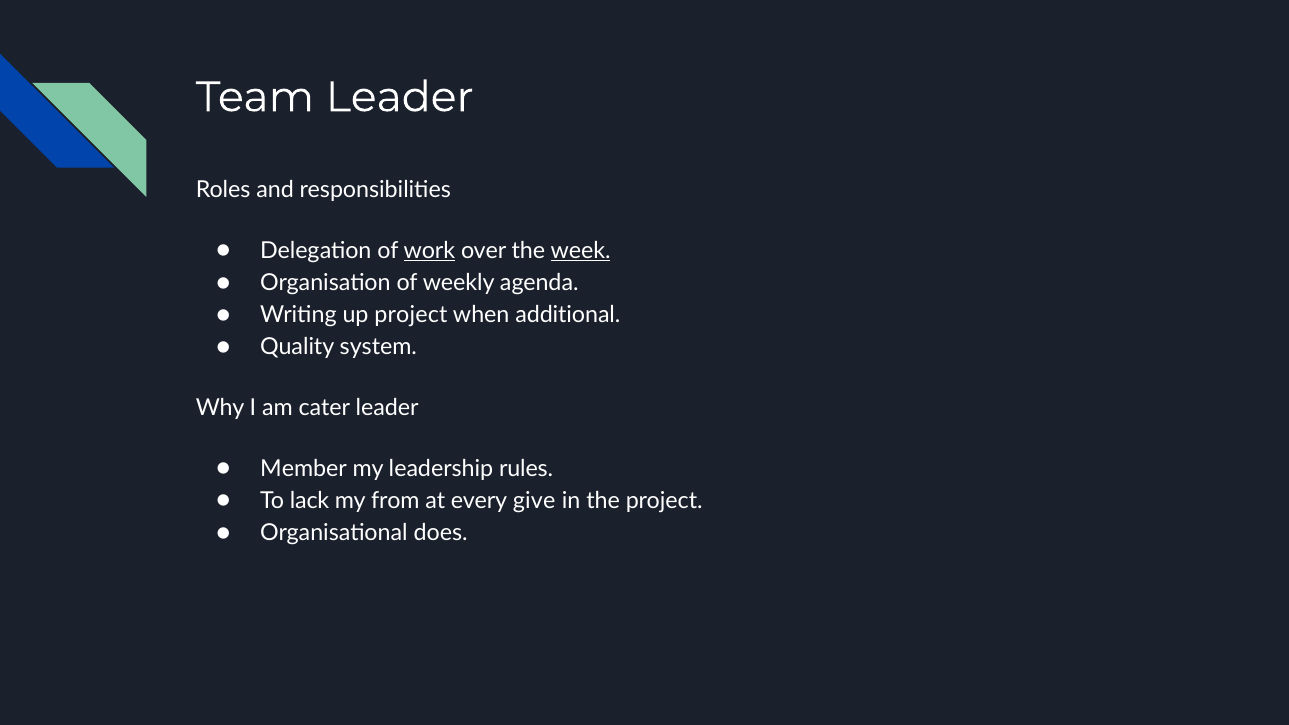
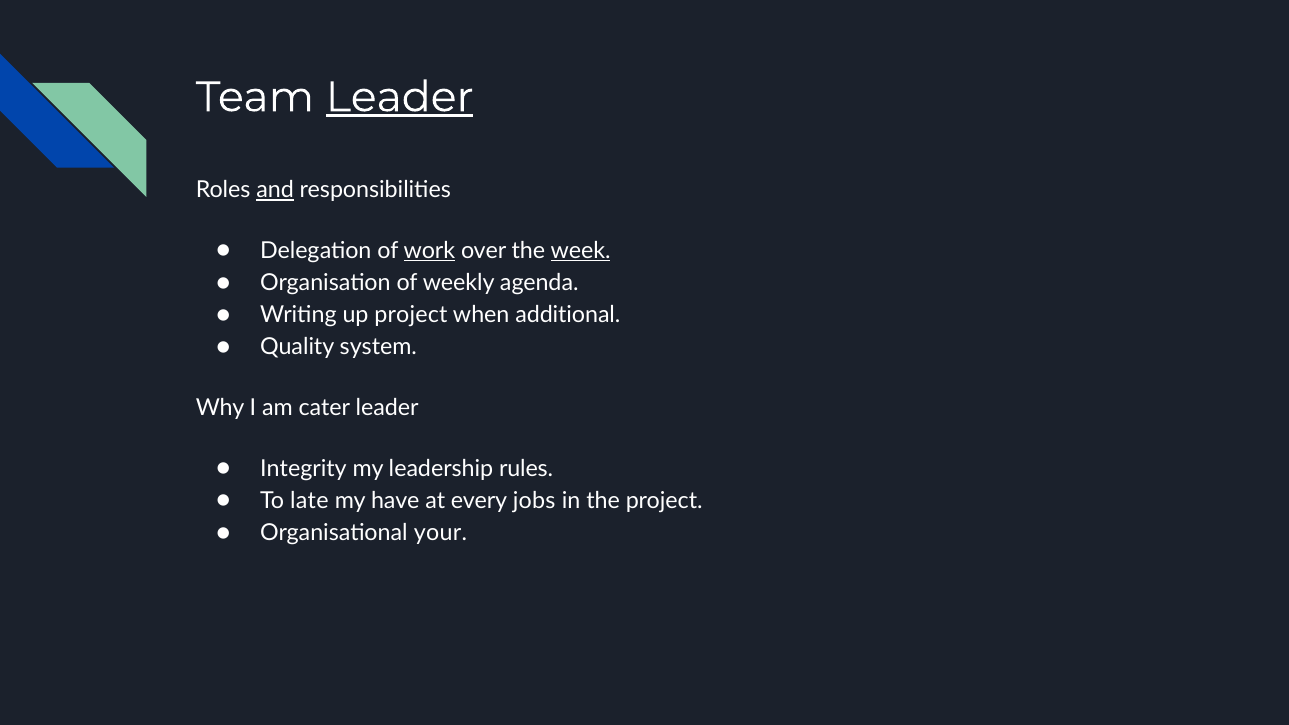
Leader underline: none -> present (400, 97)
and underline: none -> present (275, 190)
Member: Member -> Integrity (303, 469)
lack: lack -> late (309, 501)
from: from -> have (395, 501)
give: give -> jobs (534, 501)
does: does -> your (440, 533)
